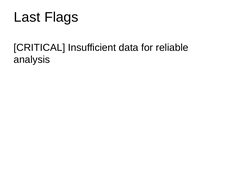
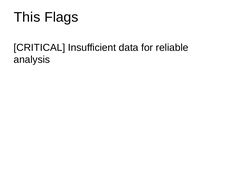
Last: Last -> This (27, 17)
